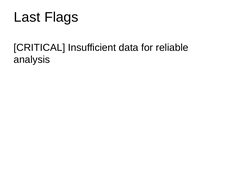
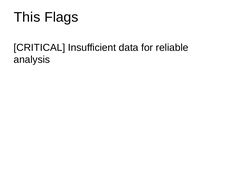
Last: Last -> This (27, 17)
